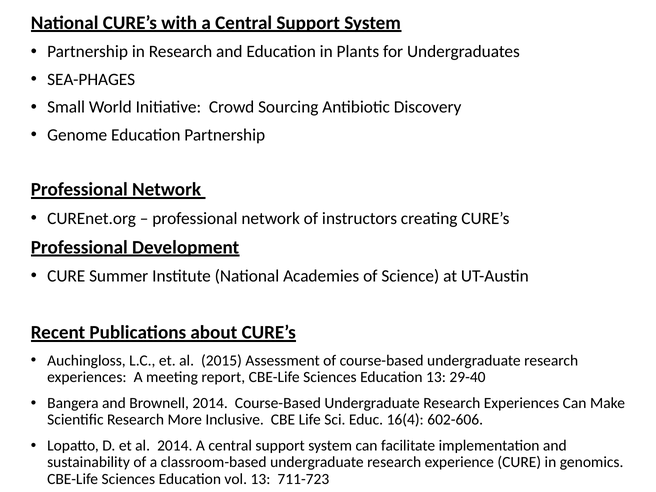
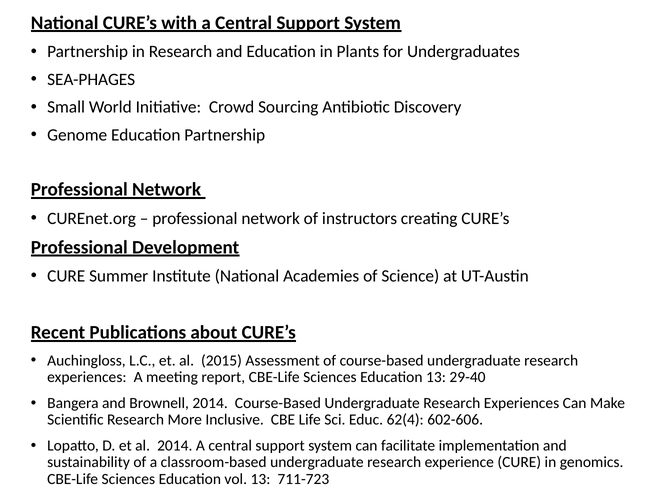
16(4: 16(4 -> 62(4 (405, 420)
